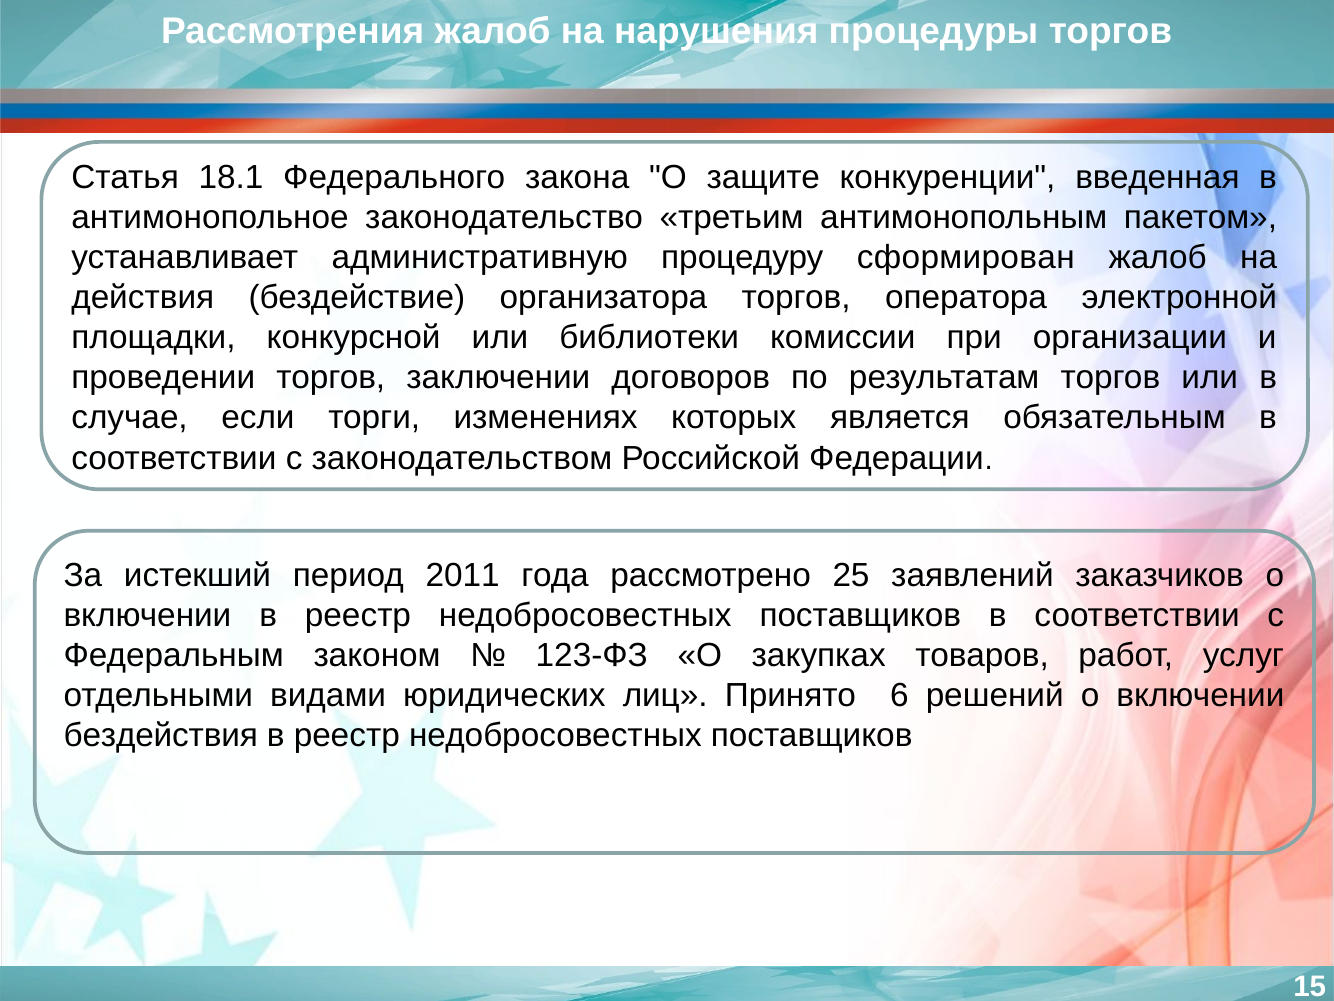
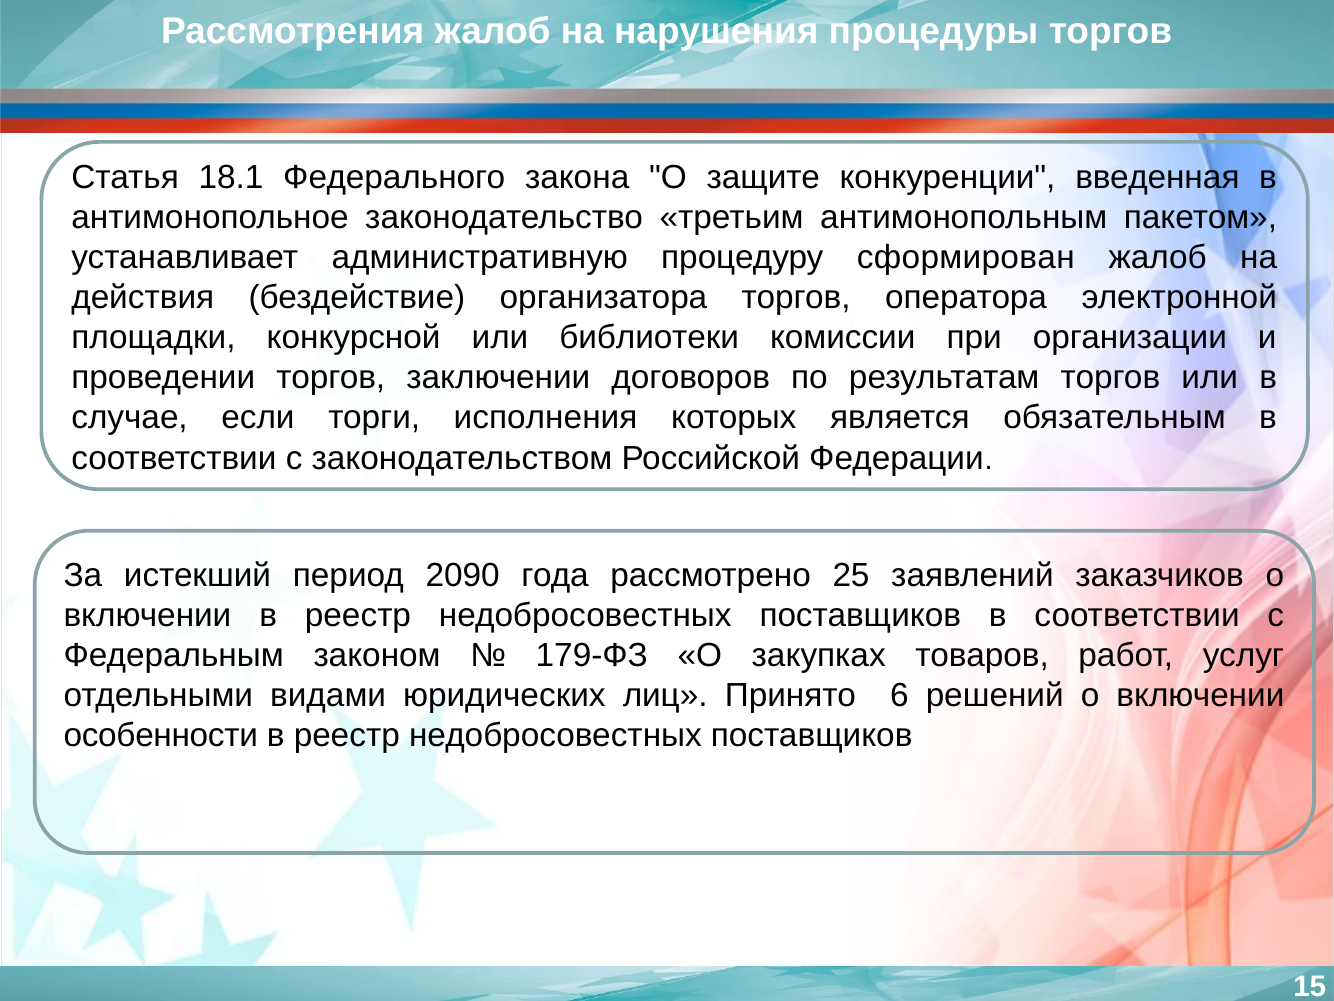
изменениях: изменениях -> исполнения (546, 418)
2011: 2011 -> 2090 (463, 575)
123-ФЗ: 123-ФЗ -> 179-ФЗ (592, 655)
бездействия: бездействия -> особенности (161, 735)
